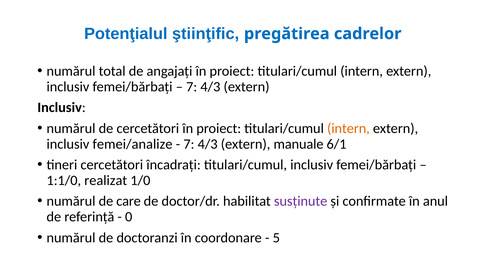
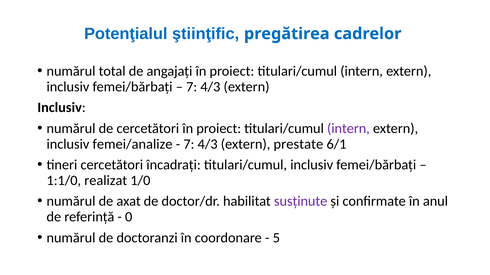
intern colour: orange -> purple (348, 129)
manuale: manuale -> prestate (298, 144)
care: care -> axat (129, 202)
